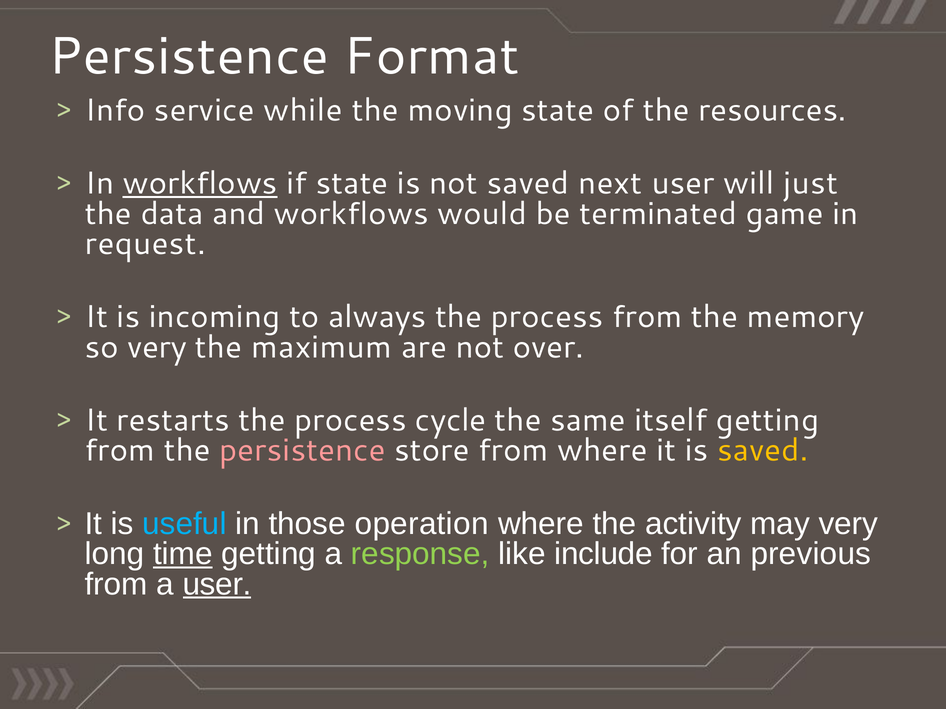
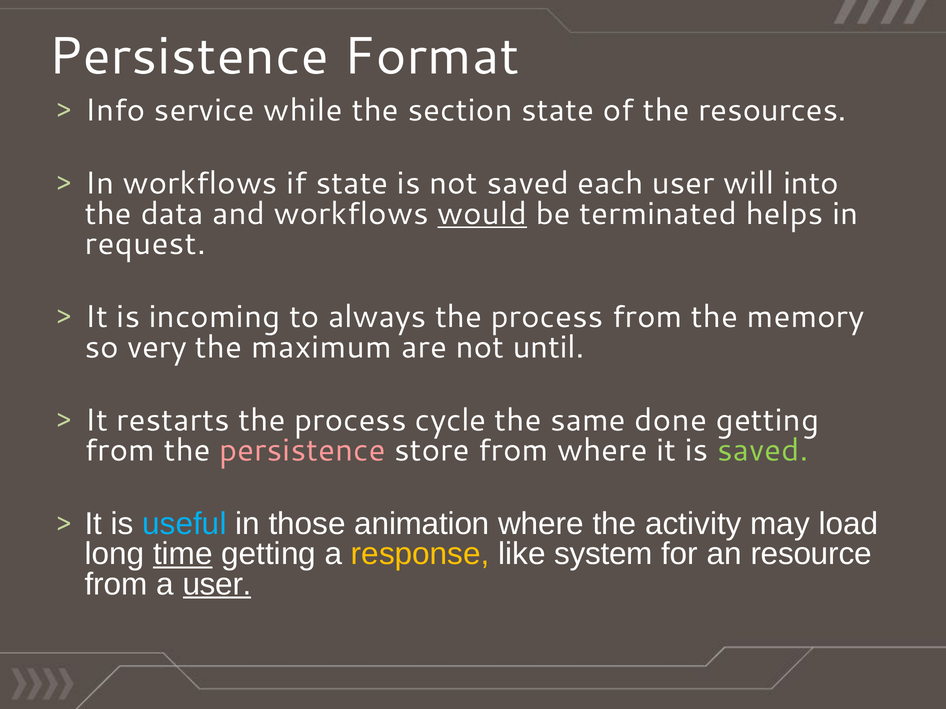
moving: moving -> section (460, 110)
workflows underline: present -> none (200, 184)
next: next -> each (611, 184)
just: just -> into (811, 184)
would underline: none -> present (482, 214)
game: game -> helps (784, 214)
over: over -> until (549, 347)
itself: itself -> done (671, 421)
saved colour: yellow -> light green (763, 451)
operation: operation -> animation (422, 524)
may very: very -> load (848, 524)
response colour: light green -> yellow (420, 554)
include: include -> system (604, 554)
previous: previous -> resource (811, 554)
